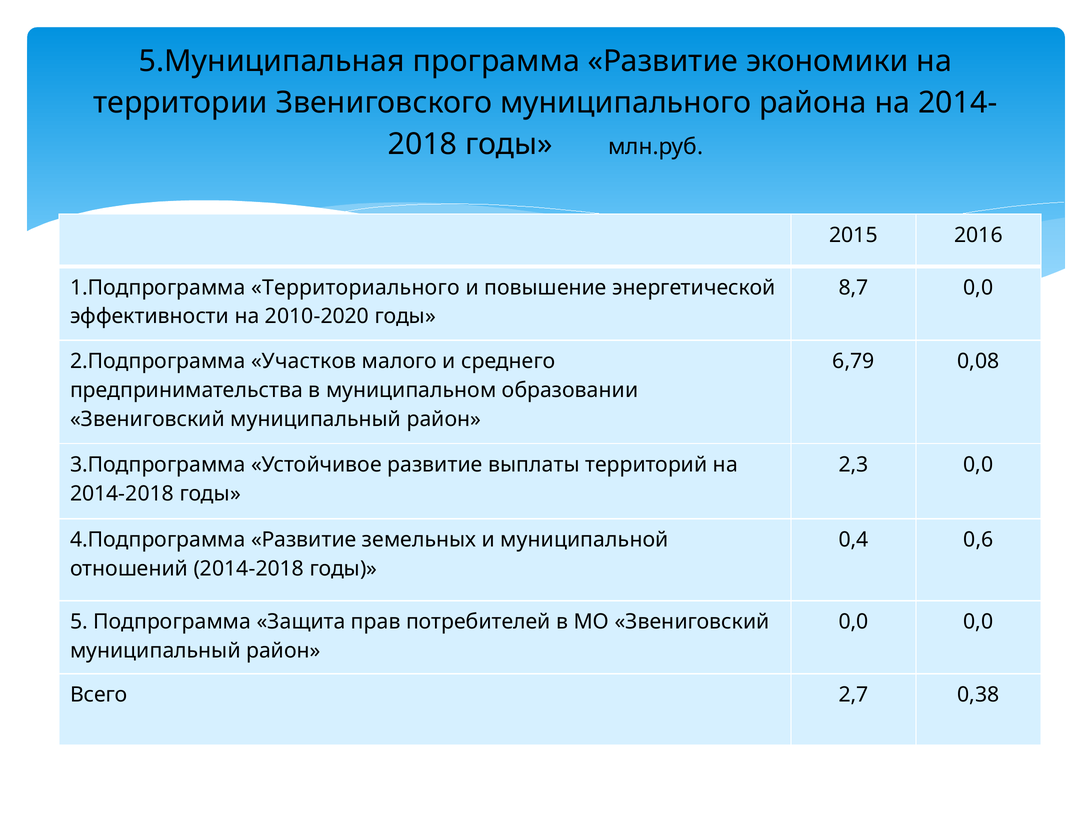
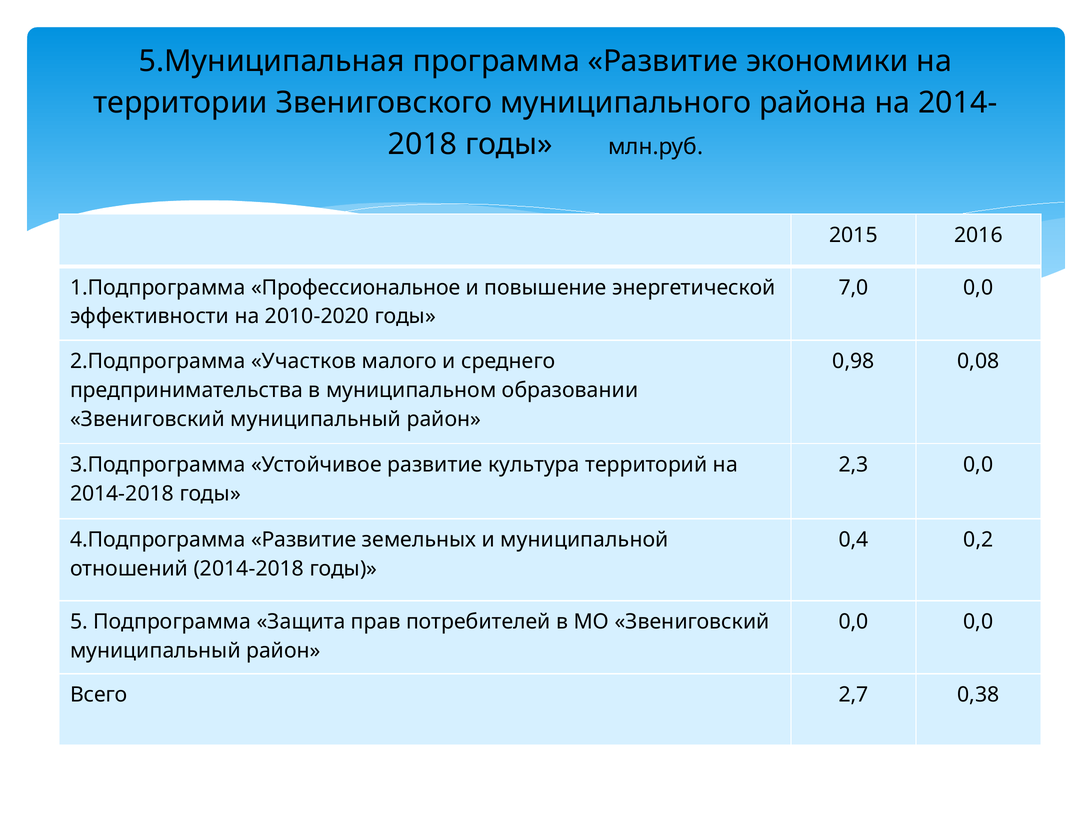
Территориального: Территориального -> Профессиональное (356, 288)
8,7: 8,7 -> 7,0 (853, 288)
6,79: 6,79 -> 0,98 (854, 362)
выплаты: выплаты -> культура (534, 465)
0,6: 0,6 -> 0,2 (978, 540)
